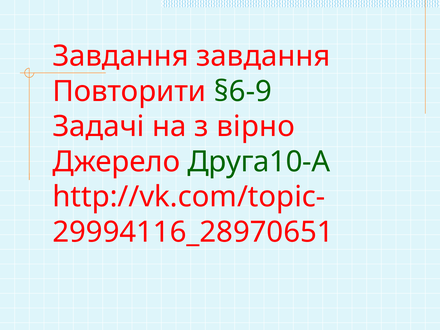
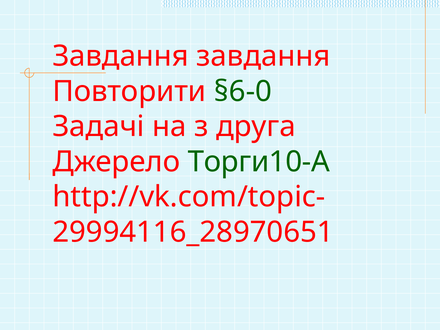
§6-9: §6-9 -> §6-0 (243, 91)
вірно: вірно -> друга (256, 127)
Друга10-А: Друга10-А -> Торги10-А (259, 162)
